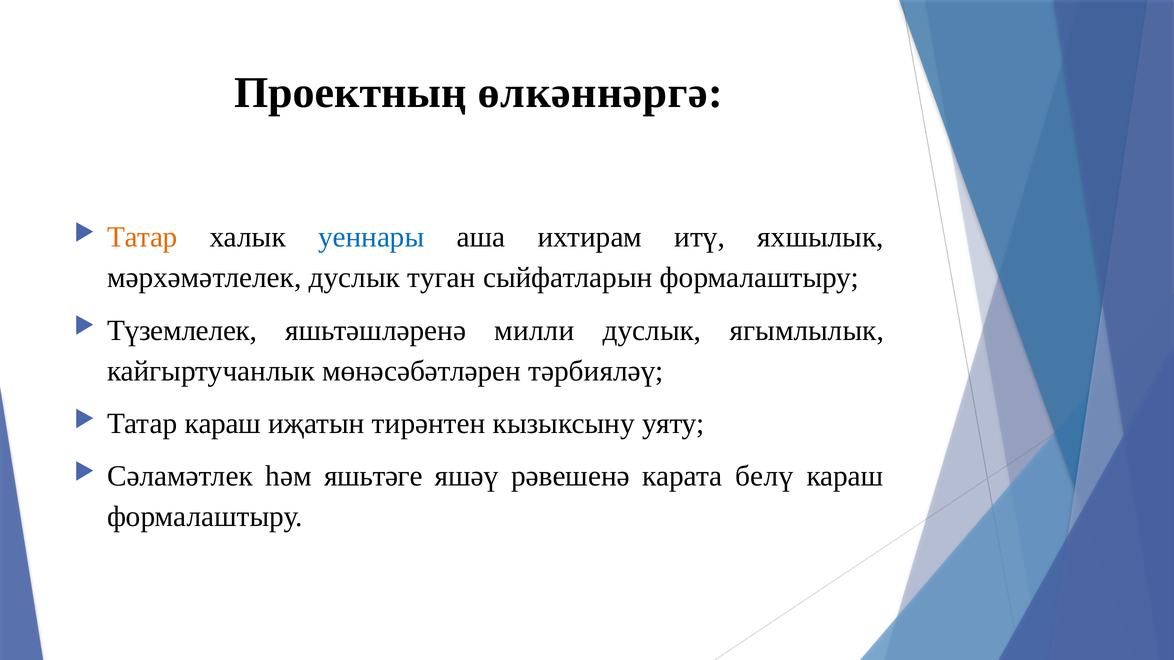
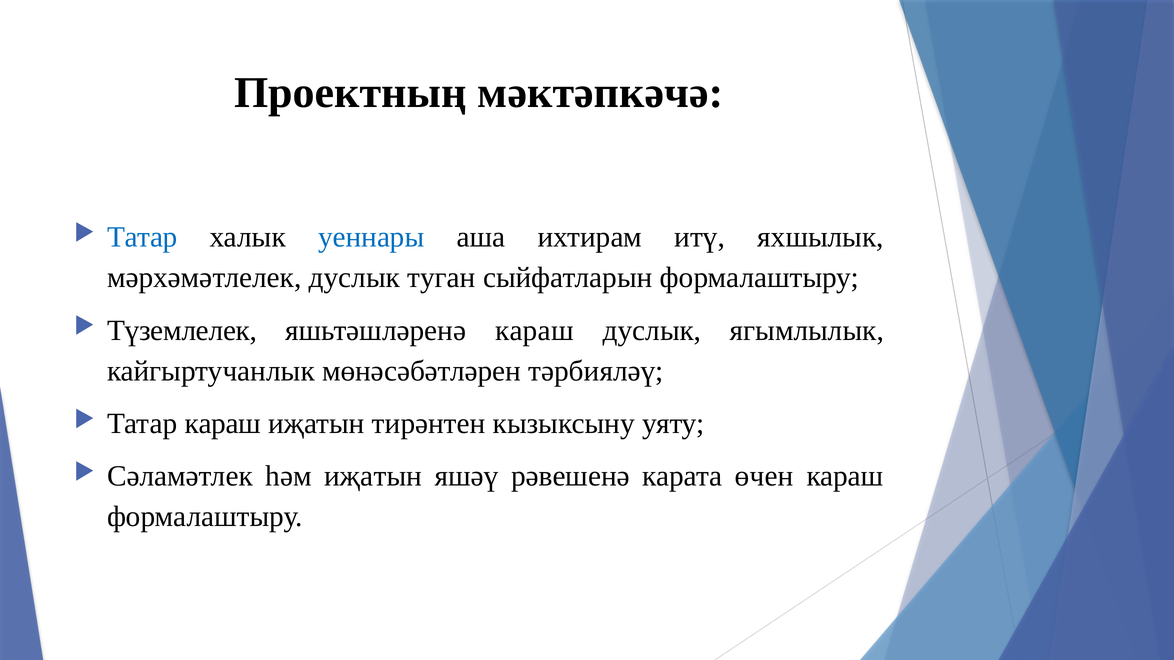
өлкәннәргә: өлкәннәргә -> мәктәпкәчә (601, 93)
Татар colour: orange -> blue (142, 237)
яшьтәшләренә милли: милли -> караш (534, 331)
һәм яшьтәге: яшьтәге -> иҗатын (373, 477)
белү: белү -> өчен (764, 477)
